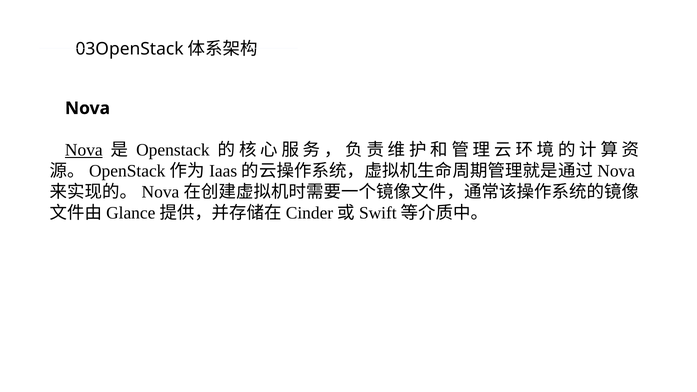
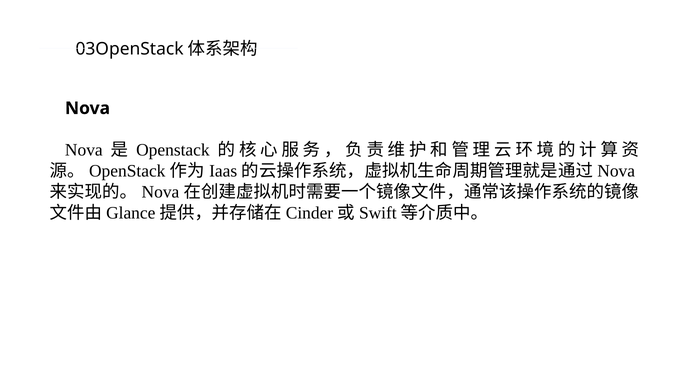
Nova underline: present -> none (84, 150)
